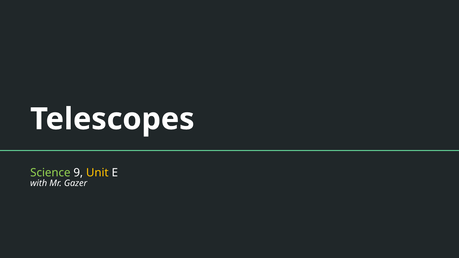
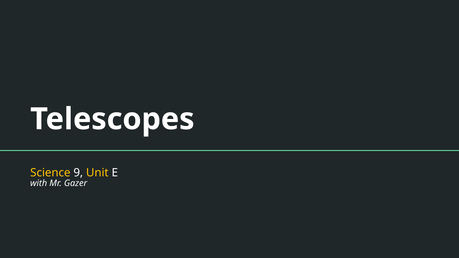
Science colour: light green -> yellow (50, 173)
